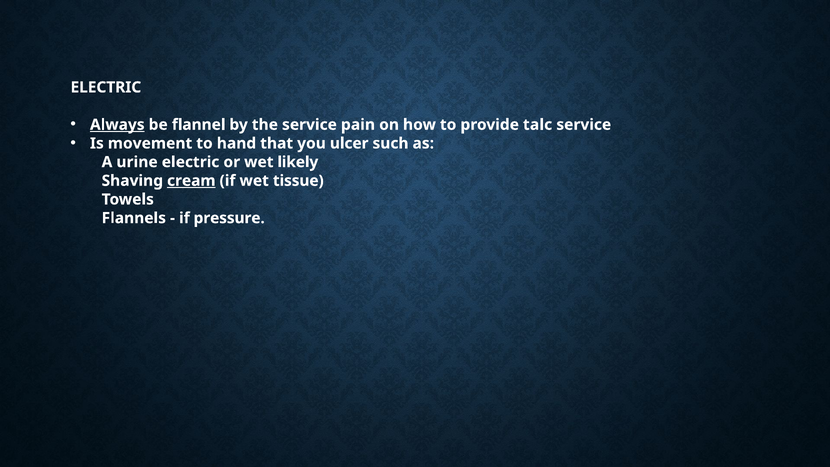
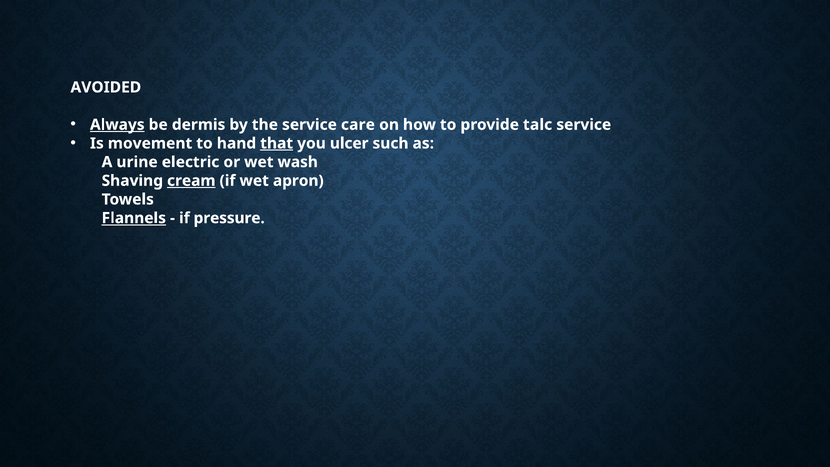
ELECTRIC: ELECTRIC -> AVOIDED (106, 87)
flannel: flannel -> dermis (199, 125)
pain: pain -> care (358, 125)
that underline: none -> present (277, 143)
likely: likely -> wash (298, 162)
tissue: tissue -> apron (298, 181)
Flannels underline: none -> present (134, 218)
